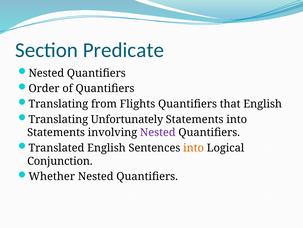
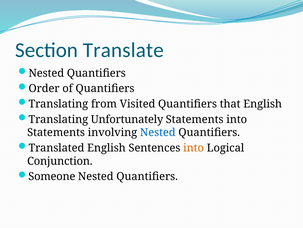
Predicate: Predicate -> Translate (123, 50)
Flights: Flights -> Visited (138, 104)
Nested colour: purple -> blue (158, 132)
Whether: Whether -> Someone (52, 176)
